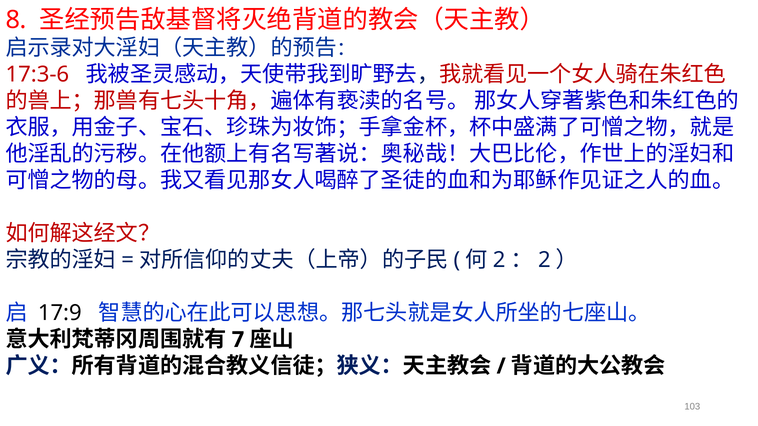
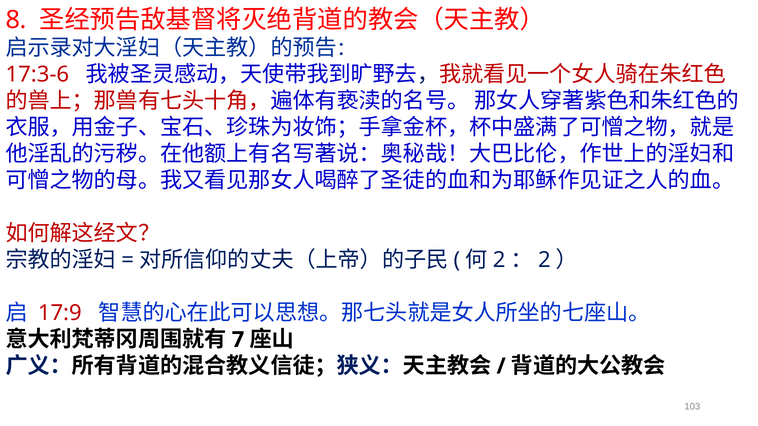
17:9 colour: black -> red (60, 313)
